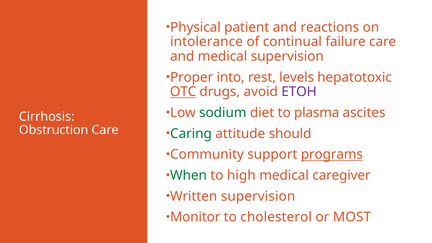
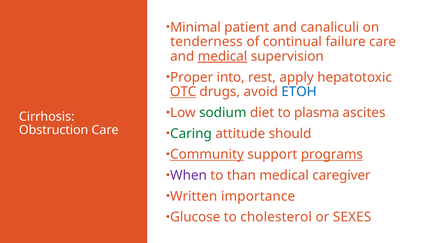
Physical: Physical -> Minimal (195, 27)
reactions: reactions -> canaliculi (330, 27)
intolerance: intolerance -> tenderness (206, 42)
medical underline: none -> present (223, 56)
levels: levels -> apply (297, 77)
ETOH colour: purple -> blue (299, 92)
Community underline: none -> present (207, 155)
When colour: green -> purple (189, 175)
high: high -> than (241, 175)
Written supervision: supervision -> importance (258, 196)
Monitor: Monitor -> Glucose (195, 217)
MOST: MOST -> SEXES (352, 217)
